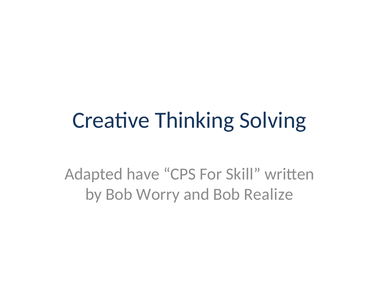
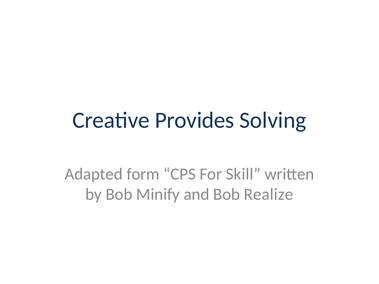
Thinking: Thinking -> Provides (195, 120)
have: have -> form (143, 174)
Worry: Worry -> Minify (158, 194)
